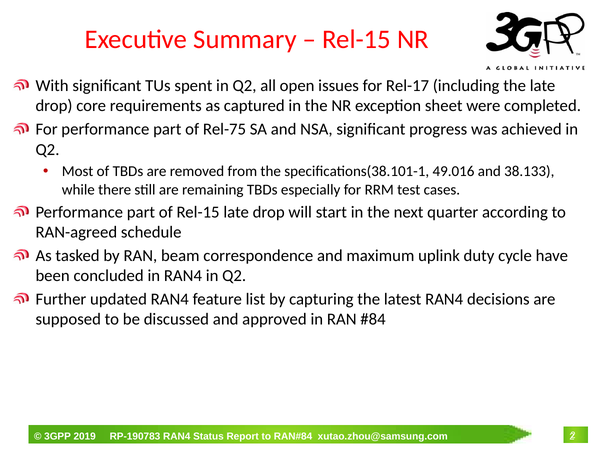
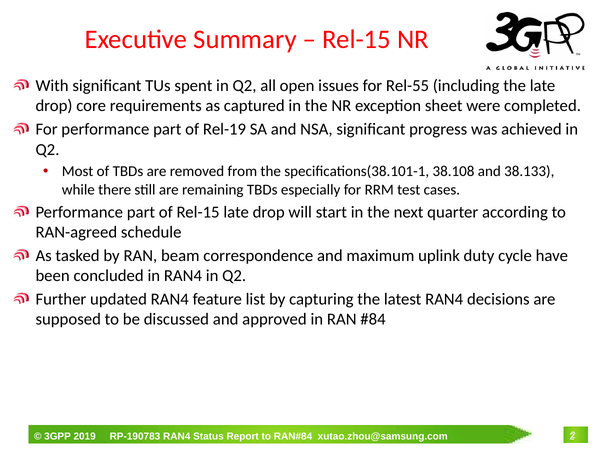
Rel-17: Rel-17 -> Rel-55 (407, 86)
Rel-75: Rel-75 -> Rel-19 (224, 129)
49.016: 49.016 -> 38.108 (453, 171)
